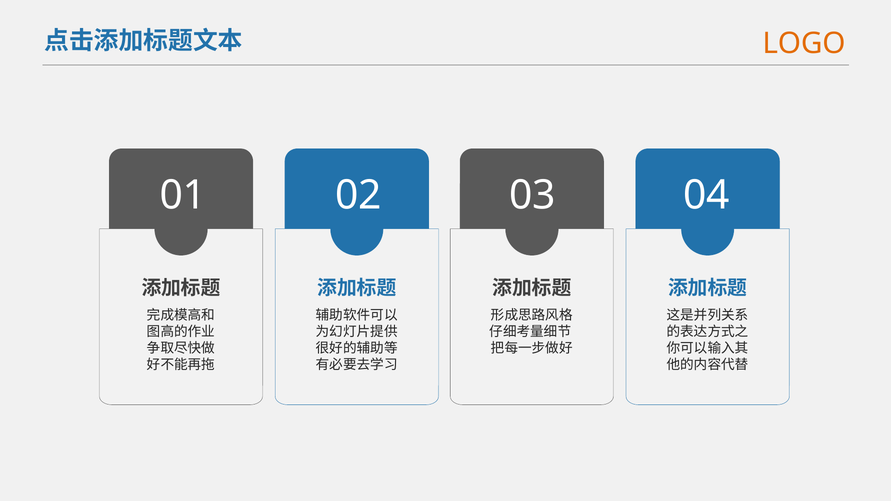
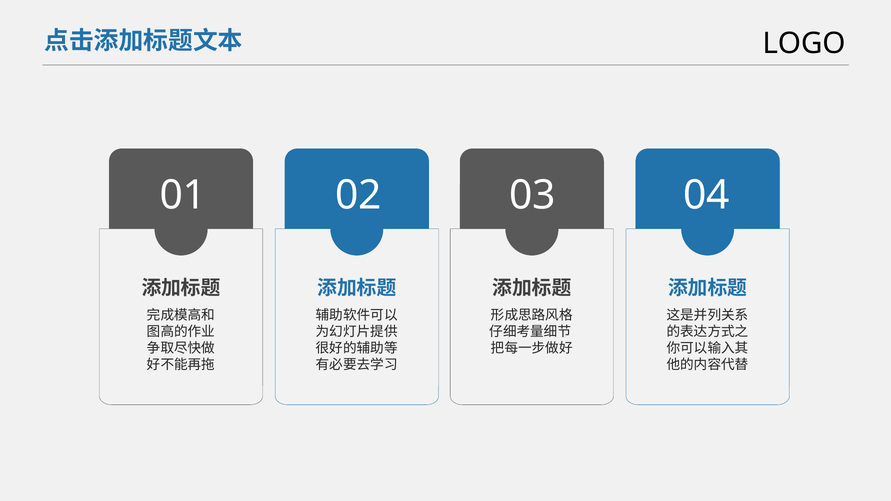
LOGO colour: orange -> black (804, 43)
